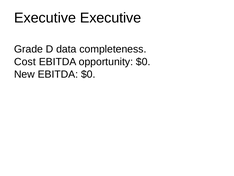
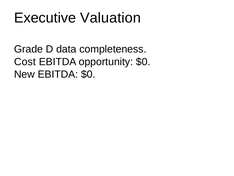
Executive Executive: Executive -> Valuation (110, 18)
